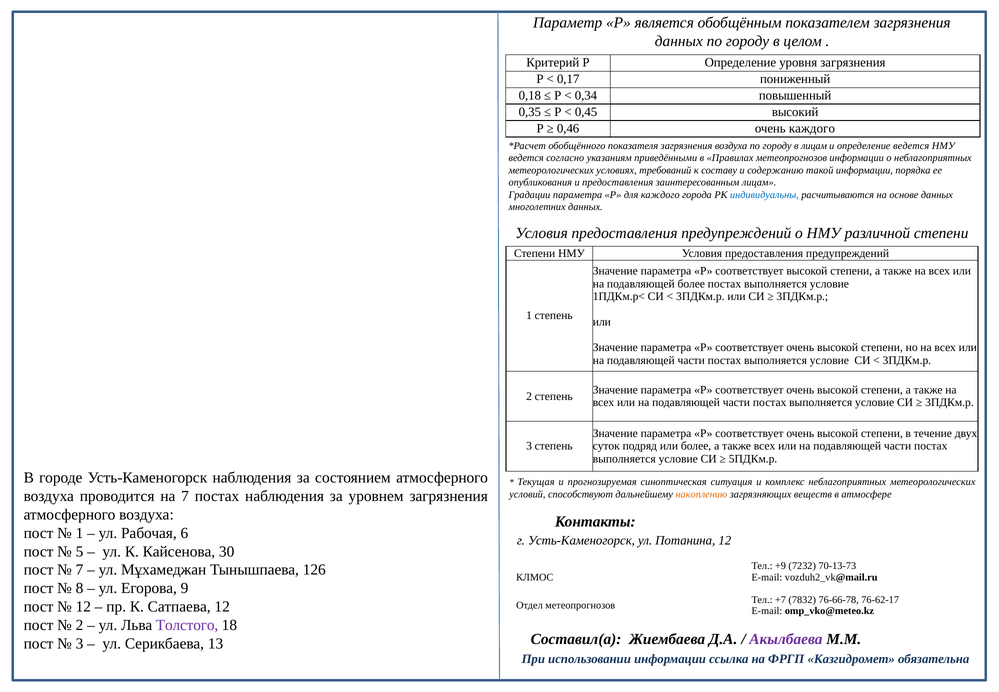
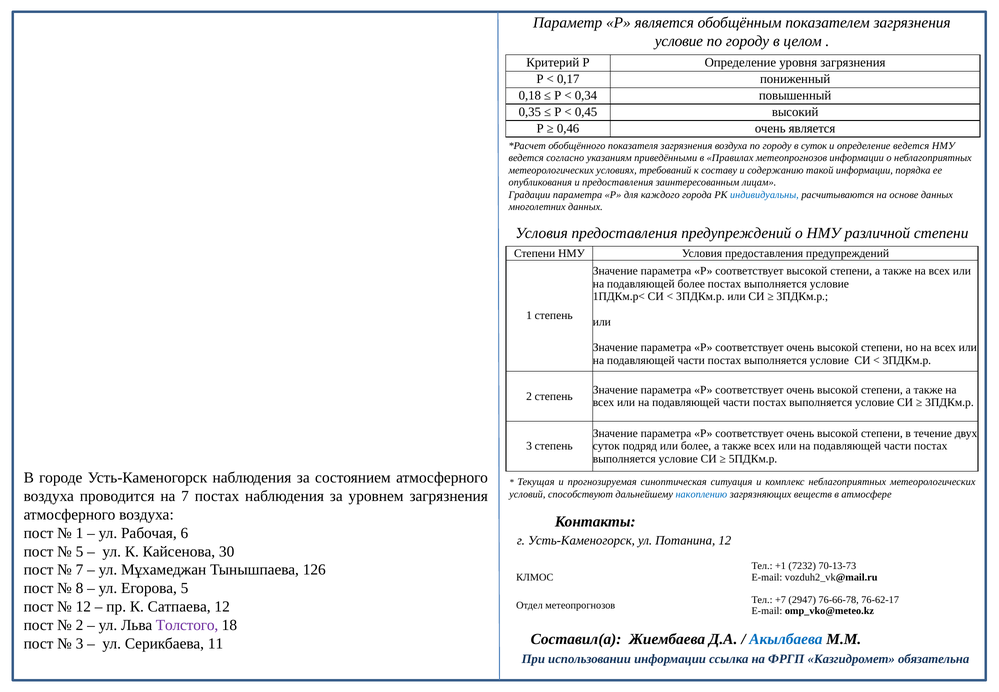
данных: данных -> условие (679, 41)
очень каждого: каждого -> является (812, 129)
в лицам: лицам -> суток (814, 146)
накоплению colour: orange -> blue (701, 494)
+9: +9 -> +1 (780, 565)
Егорова 9: 9 -> 5 (185, 588)
7832: 7832 -> 2947 (802, 599)
Акылбаева colour: purple -> blue (786, 639)
13: 13 -> 11 (216, 643)
